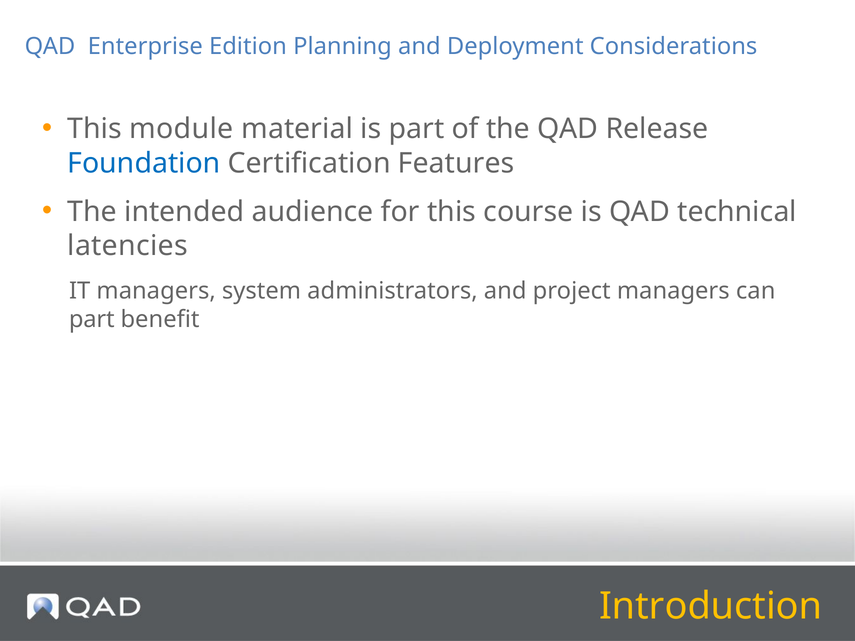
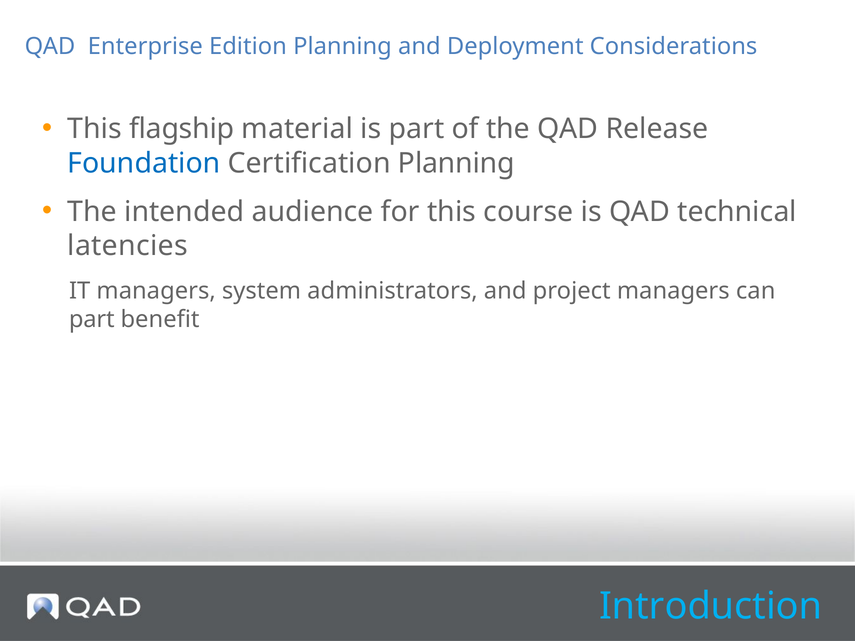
module: module -> flagship (182, 129)
Certification Features: Features -> Planning (456, 163)
Introduction colour: yellow -> light blue (711, 606)
